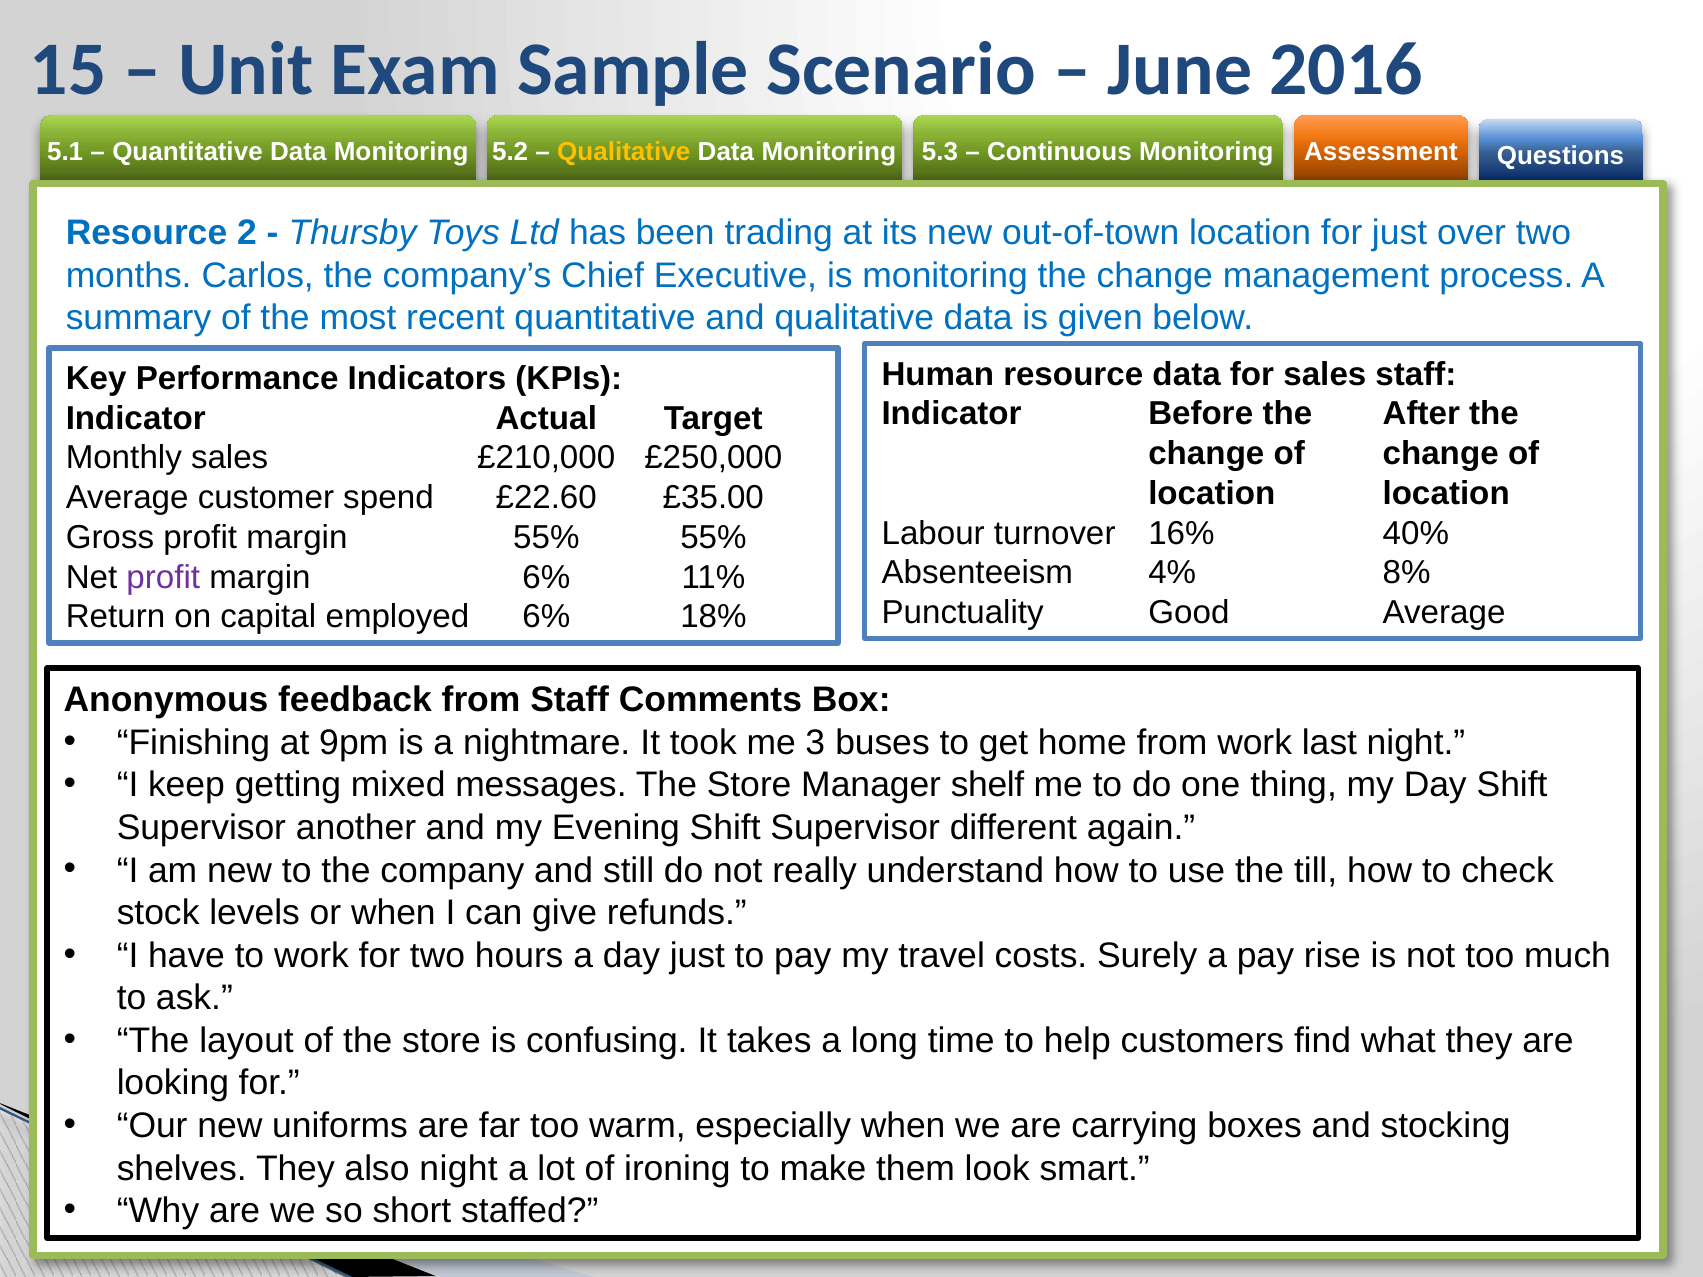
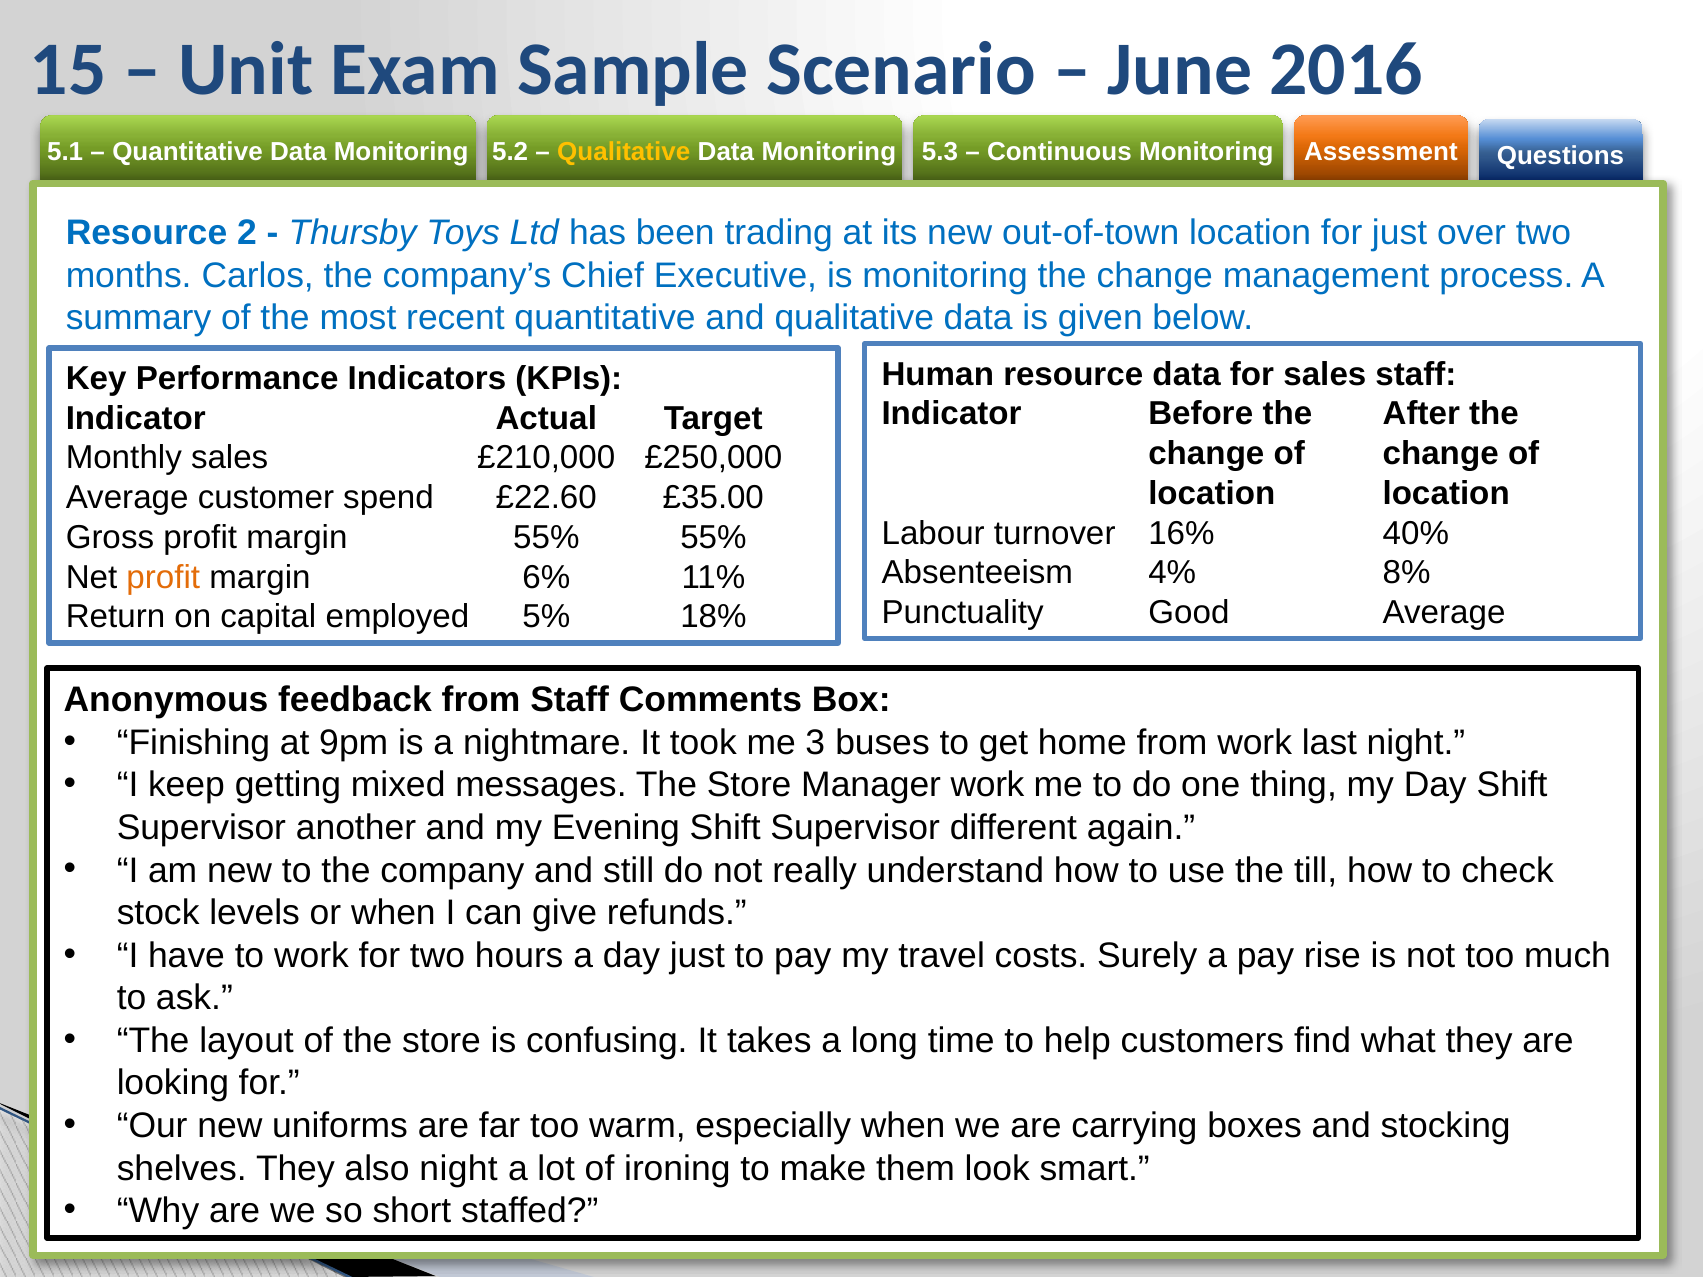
profit colour: purple -> orange (163, 577)
employed 6%: 6% -> 5% (546, 617)
Manager shelf: shelf -> work (988, 785)
